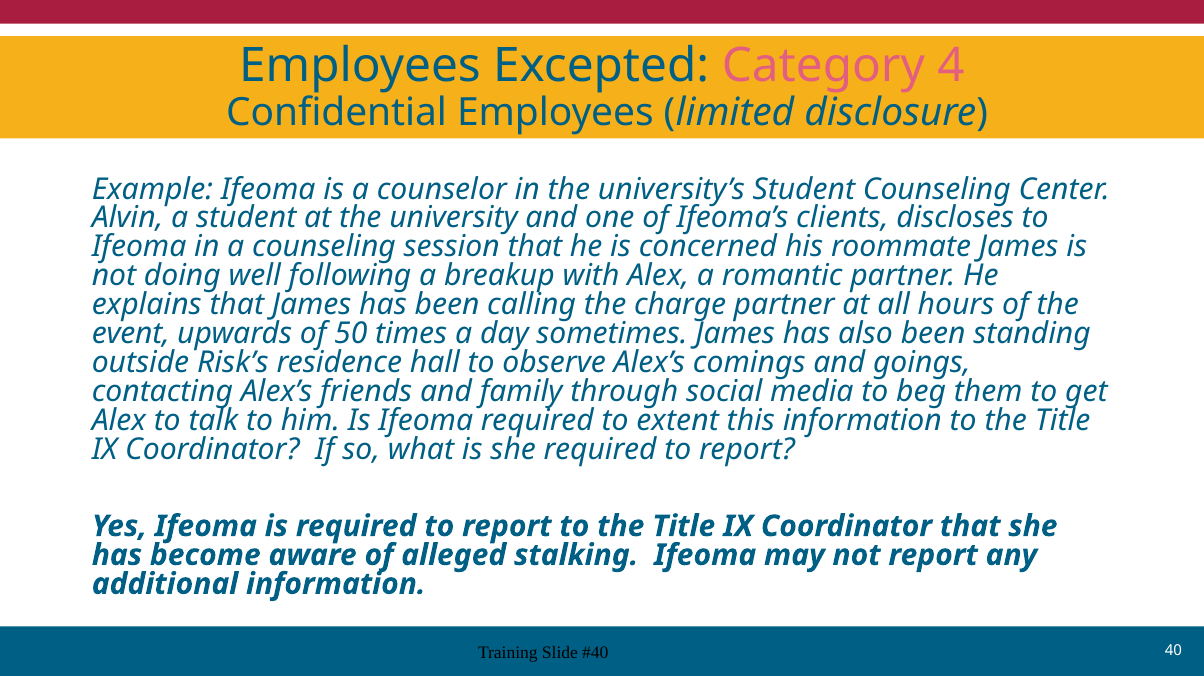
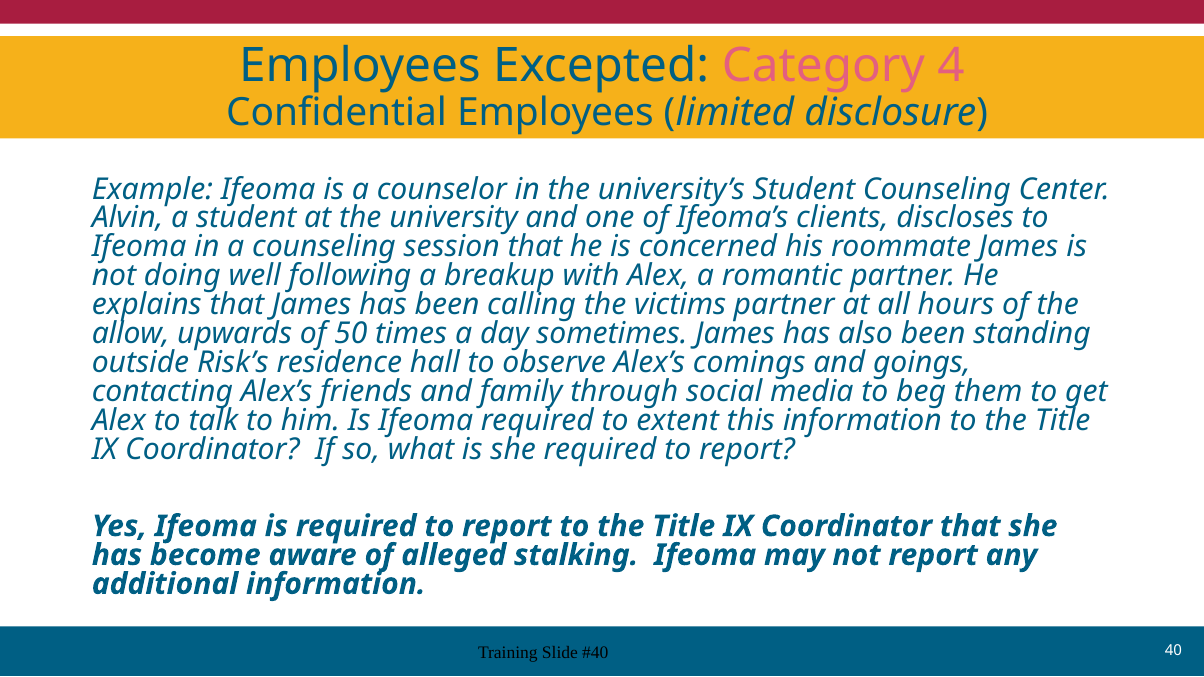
charge: charge -> victims (680, 305)
event: event -> allow (131, 334)
